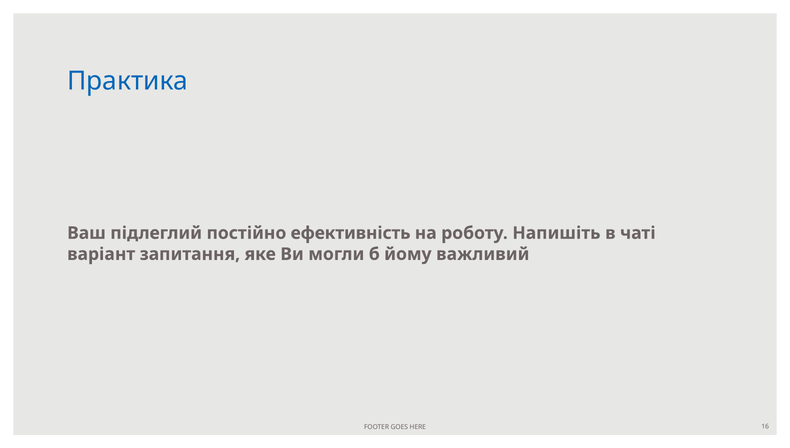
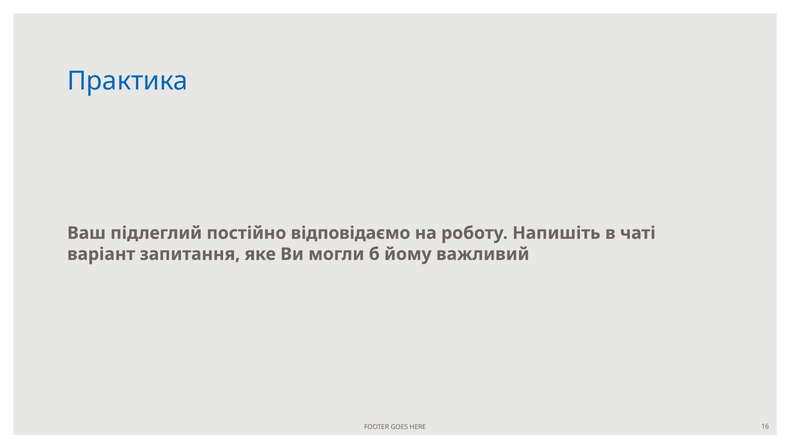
ефективність: ефективність -> відповідаємо (351, 233)
